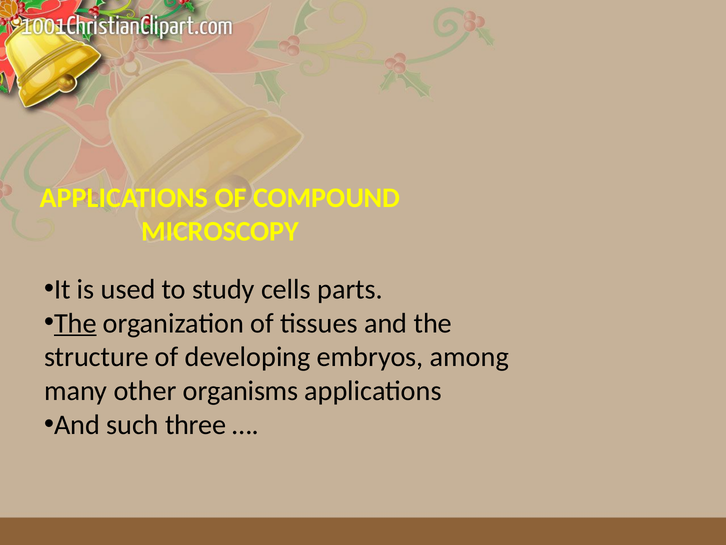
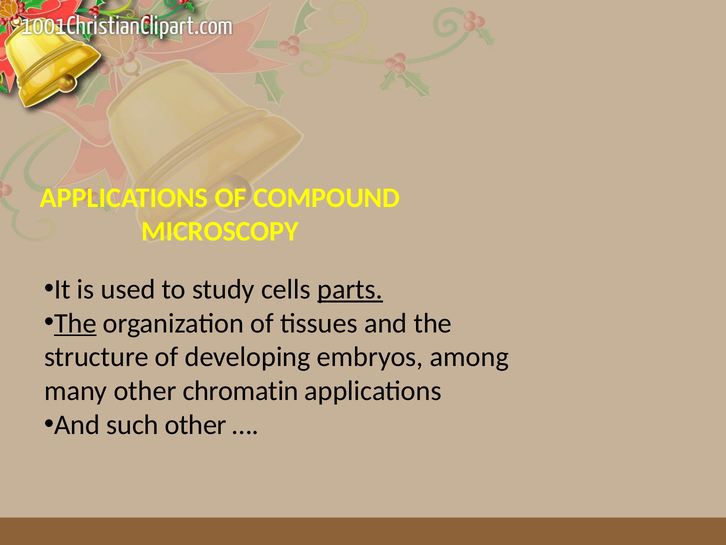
parts underline: none -> present (350, 289)
organisms: organisms -> chromatin (241, 391)
such three: three -> other (196, 425)
